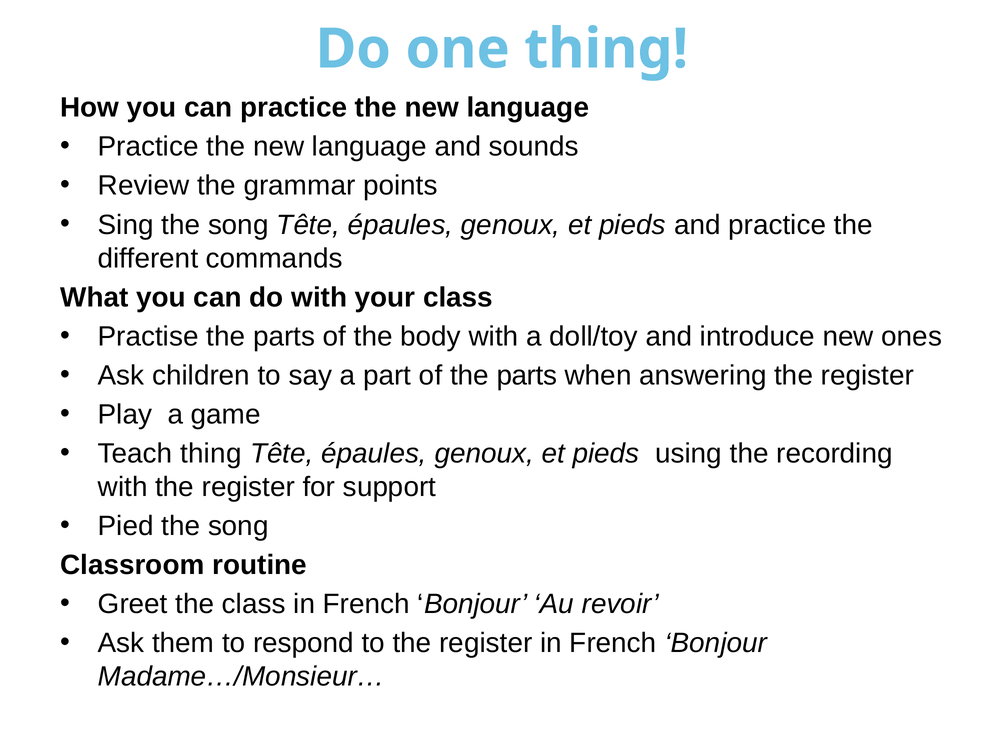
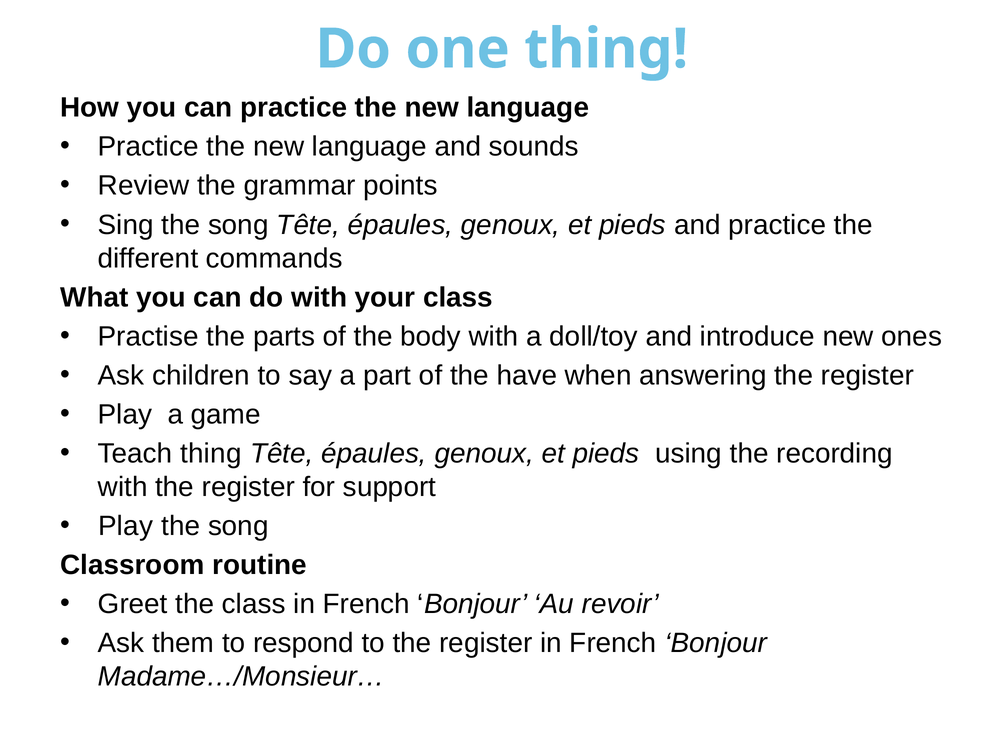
of the parts: parts -> have (527, 375)
Pied: Pied -> Play (126, 526)
